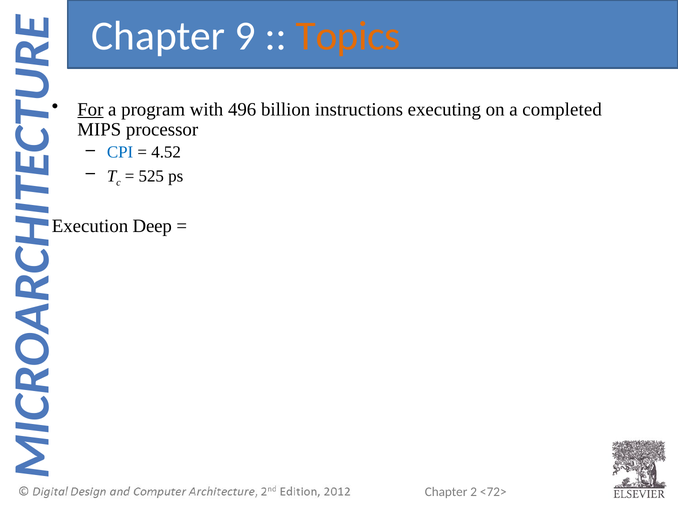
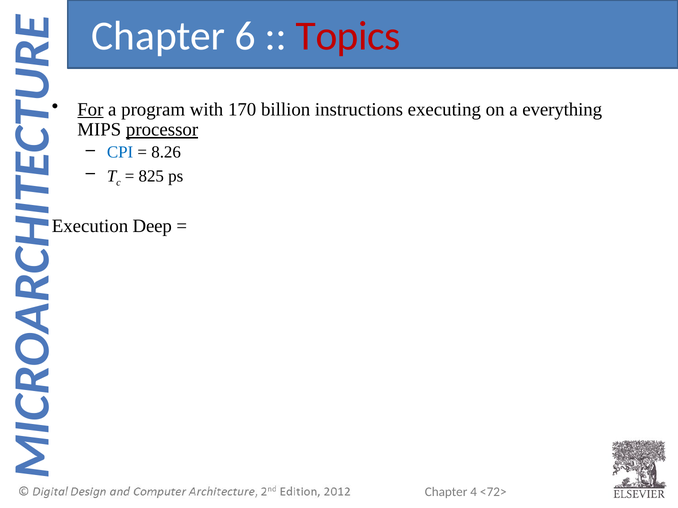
9: 9 -> 6 (245, 36)
Topics colour: orange -> red (348, 36)
496: 496 -> 170 (242, 109)
completed: completed -> everything (562, 109)
processor underline: none -> present (162, 130)
4.52: 4.52 -> 8.26 (166, 153)
525: 525 -> 825 (151, 176)
2: 2 -> 4 (474, 492)
